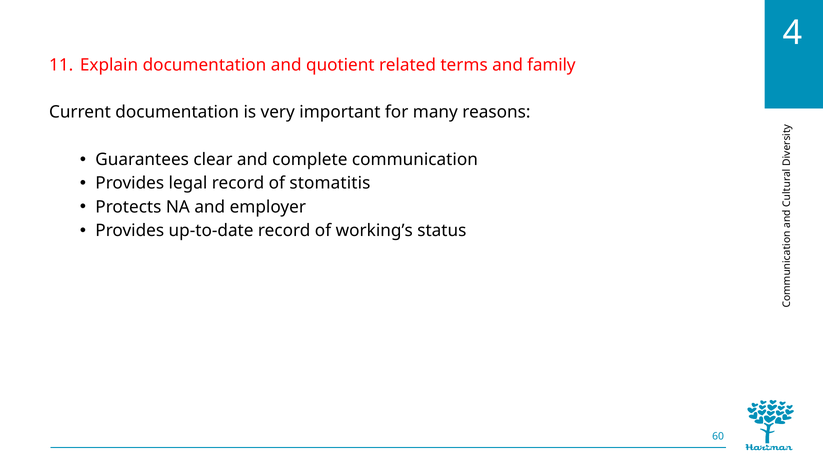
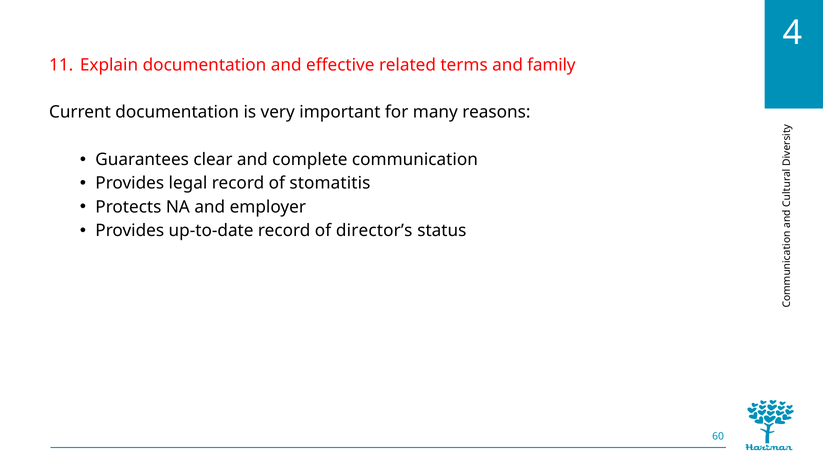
quotient: quotient -> effective (340, 65)
working’s: working’s -> director’s (374, 231)
